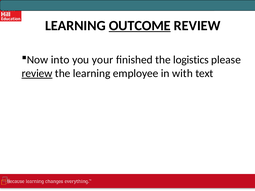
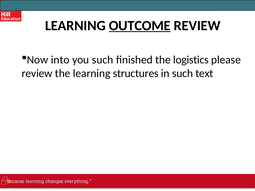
you your: your -> such (103, 60)
review underline: present -> none (37, 73)
employee: employee -> structures (136, 73)
in with: with -> such (183, 73)
